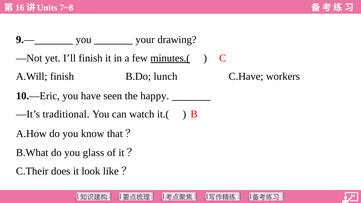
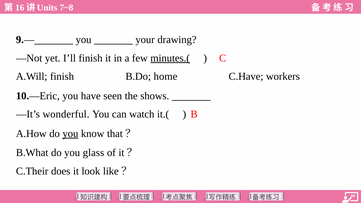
lunch: lunch -> home (166, 76)
happy: happy -> shows (155, 96)
traditional: traditional -> wonderful (66, 114)
you underline: none -> present (70, 134)
